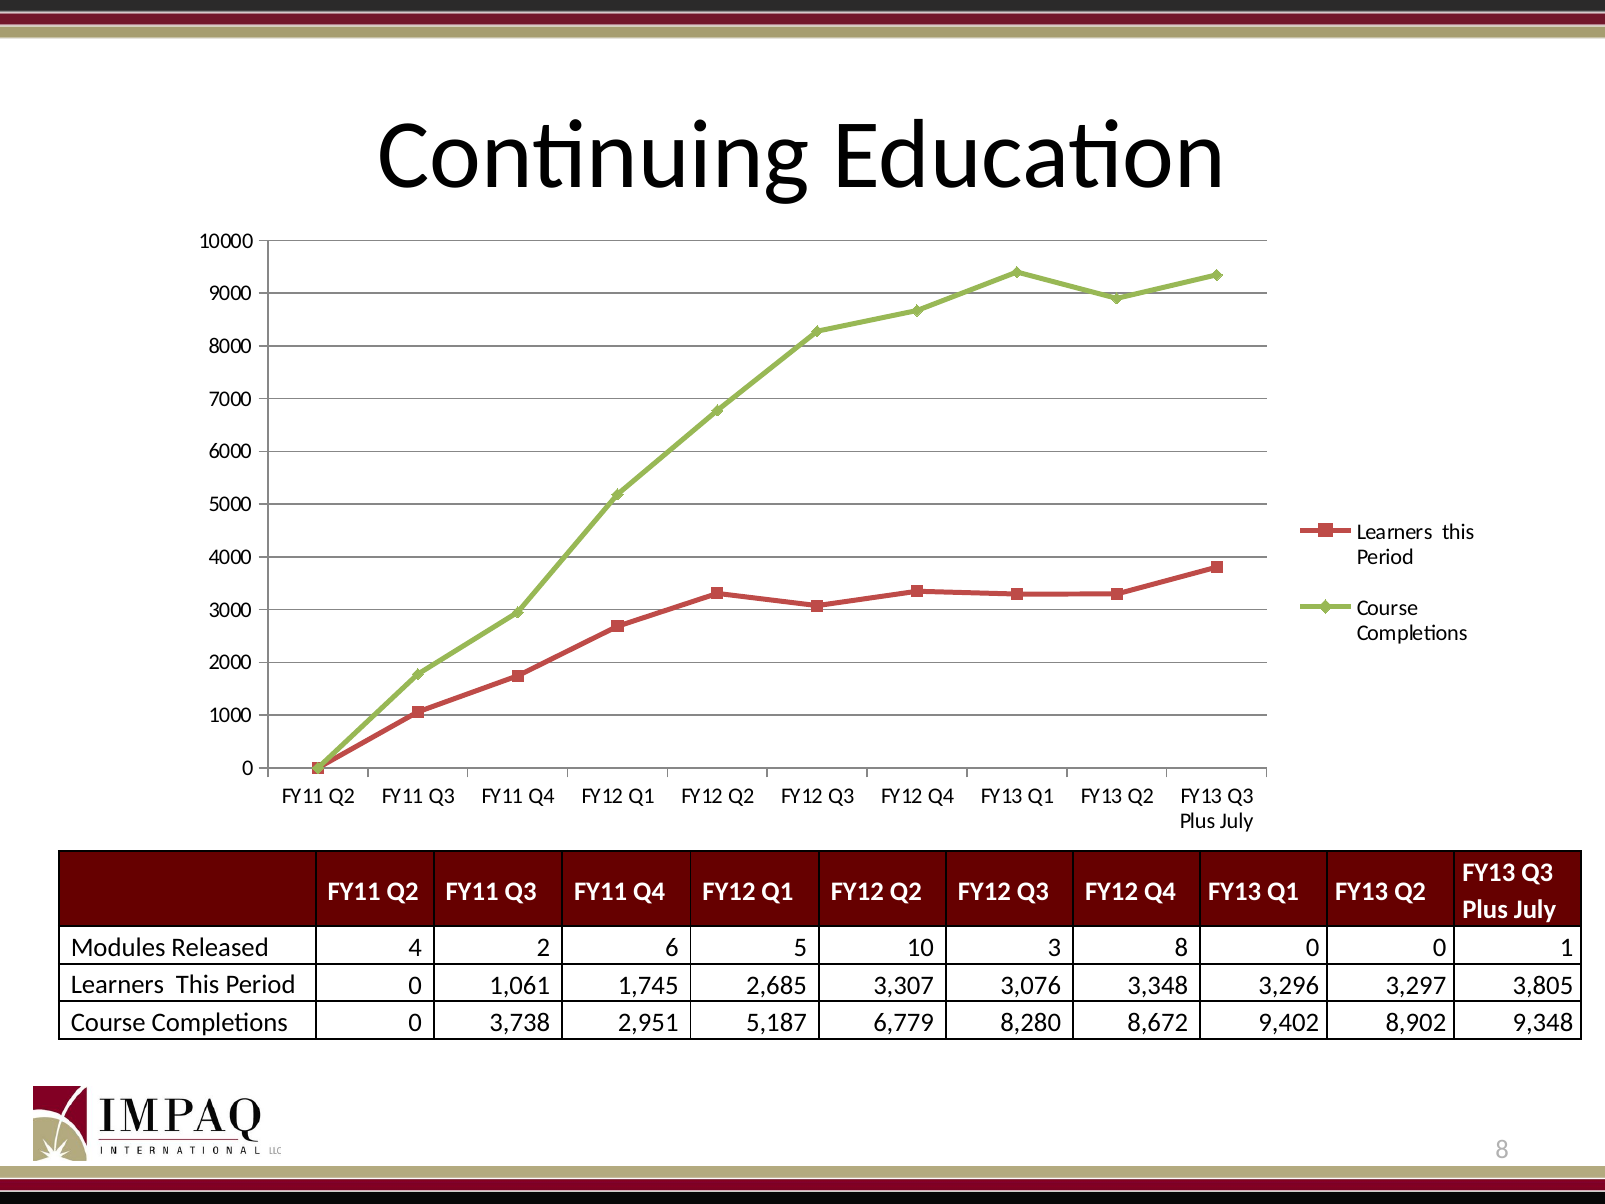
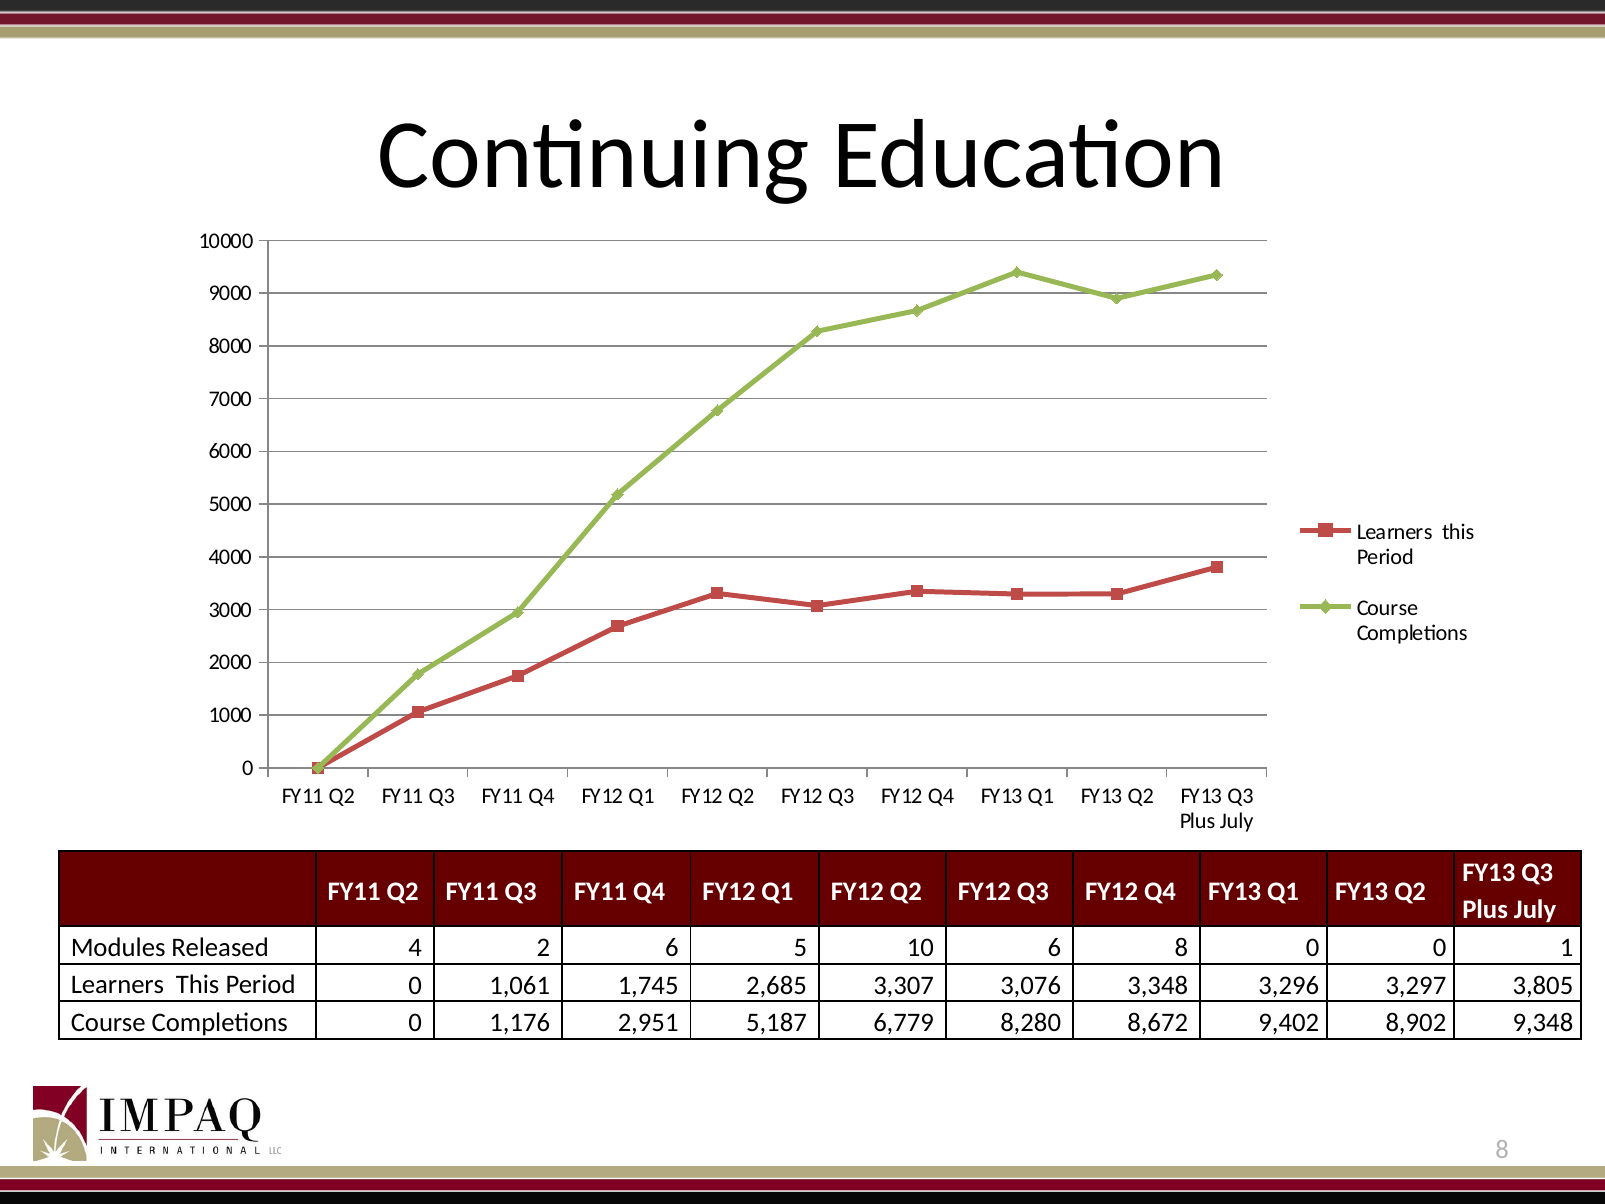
10 3: 3 -> 6 (1054, 947)
3,738: 3,738 -> 1,176 (520, 1023)
